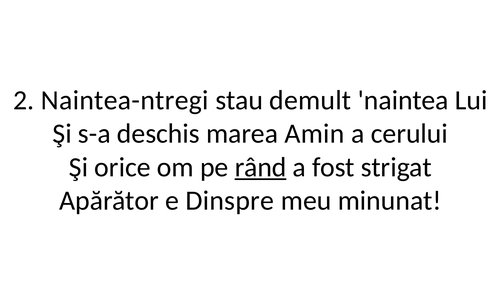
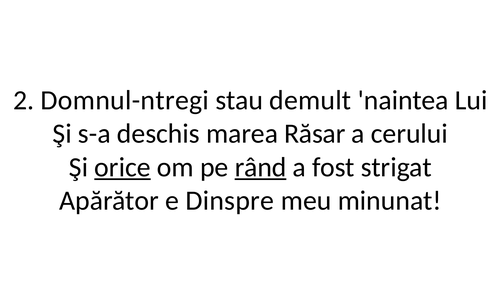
Naintea-ntregi: Naintea-ntregi -> Domnul-ntregi (125, 100)
Amin: Amin -> Răsar (315, 134)
orice underline: none -> present (122, 167)
